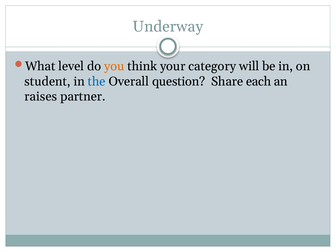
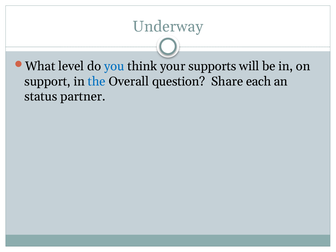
you colour: orange -> blue (114, 66)
category: category -> supports (212, 66)
student: student -> support (48, 81)
raises: raises -> status (41, 97)
